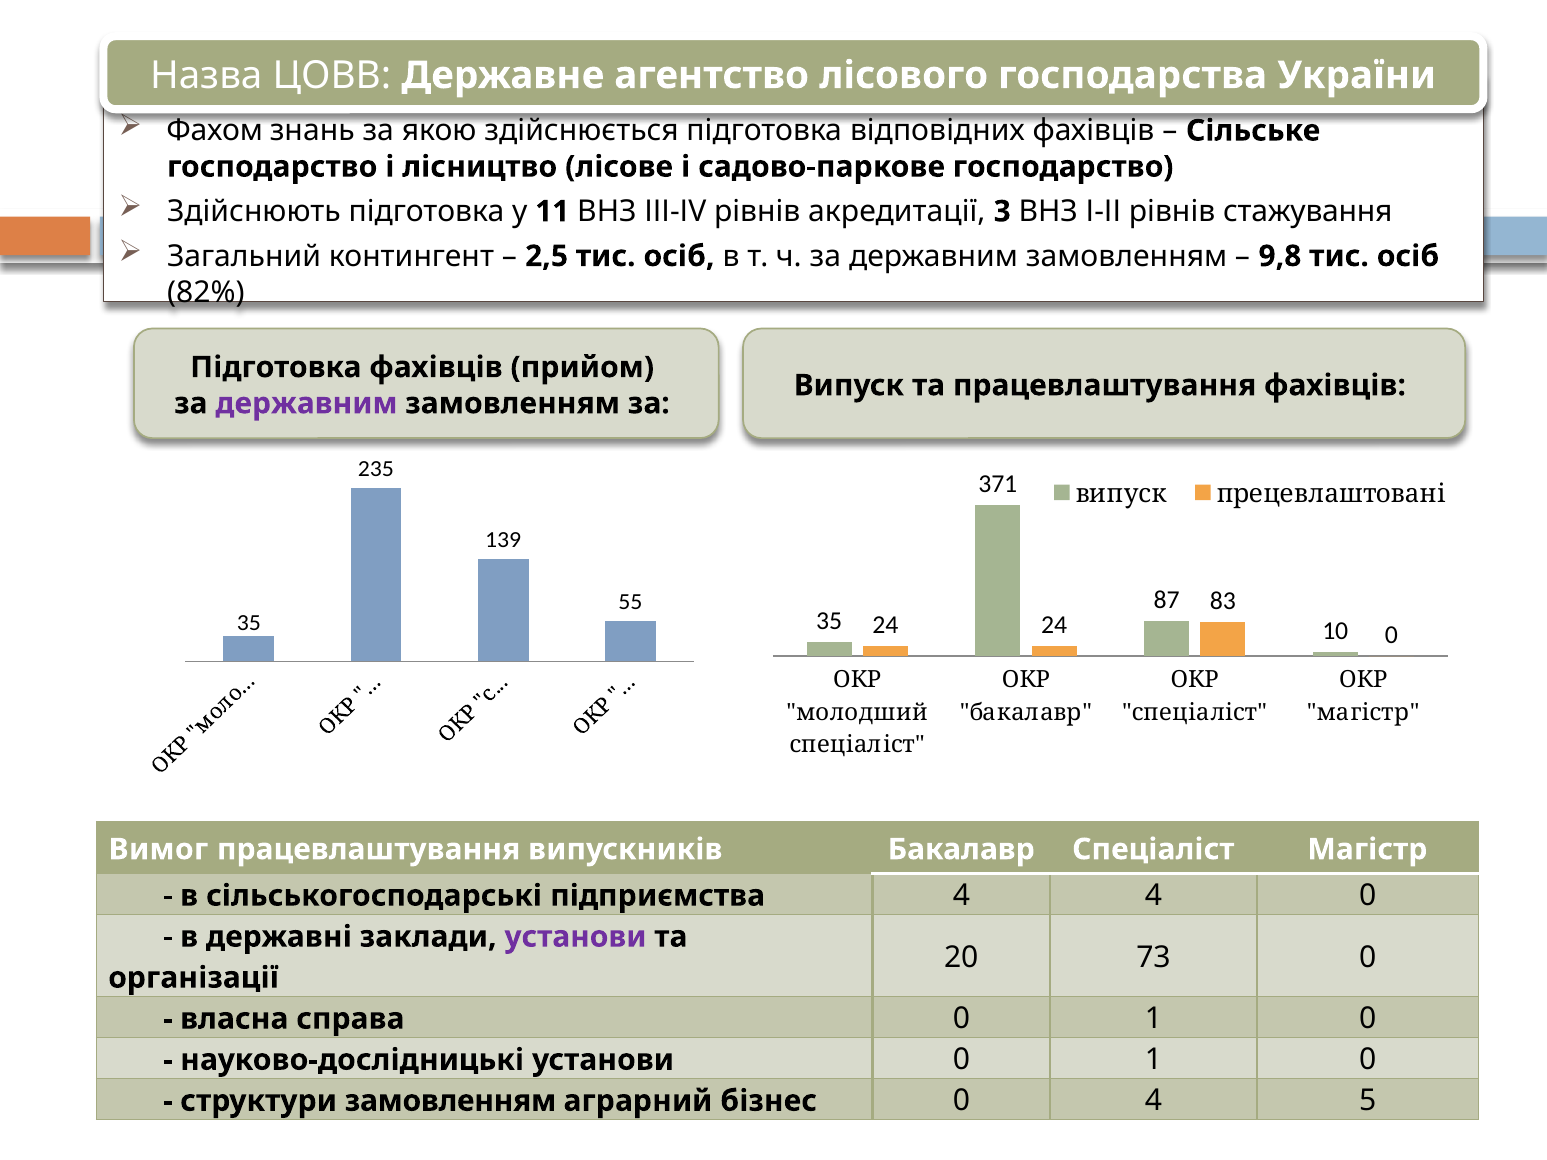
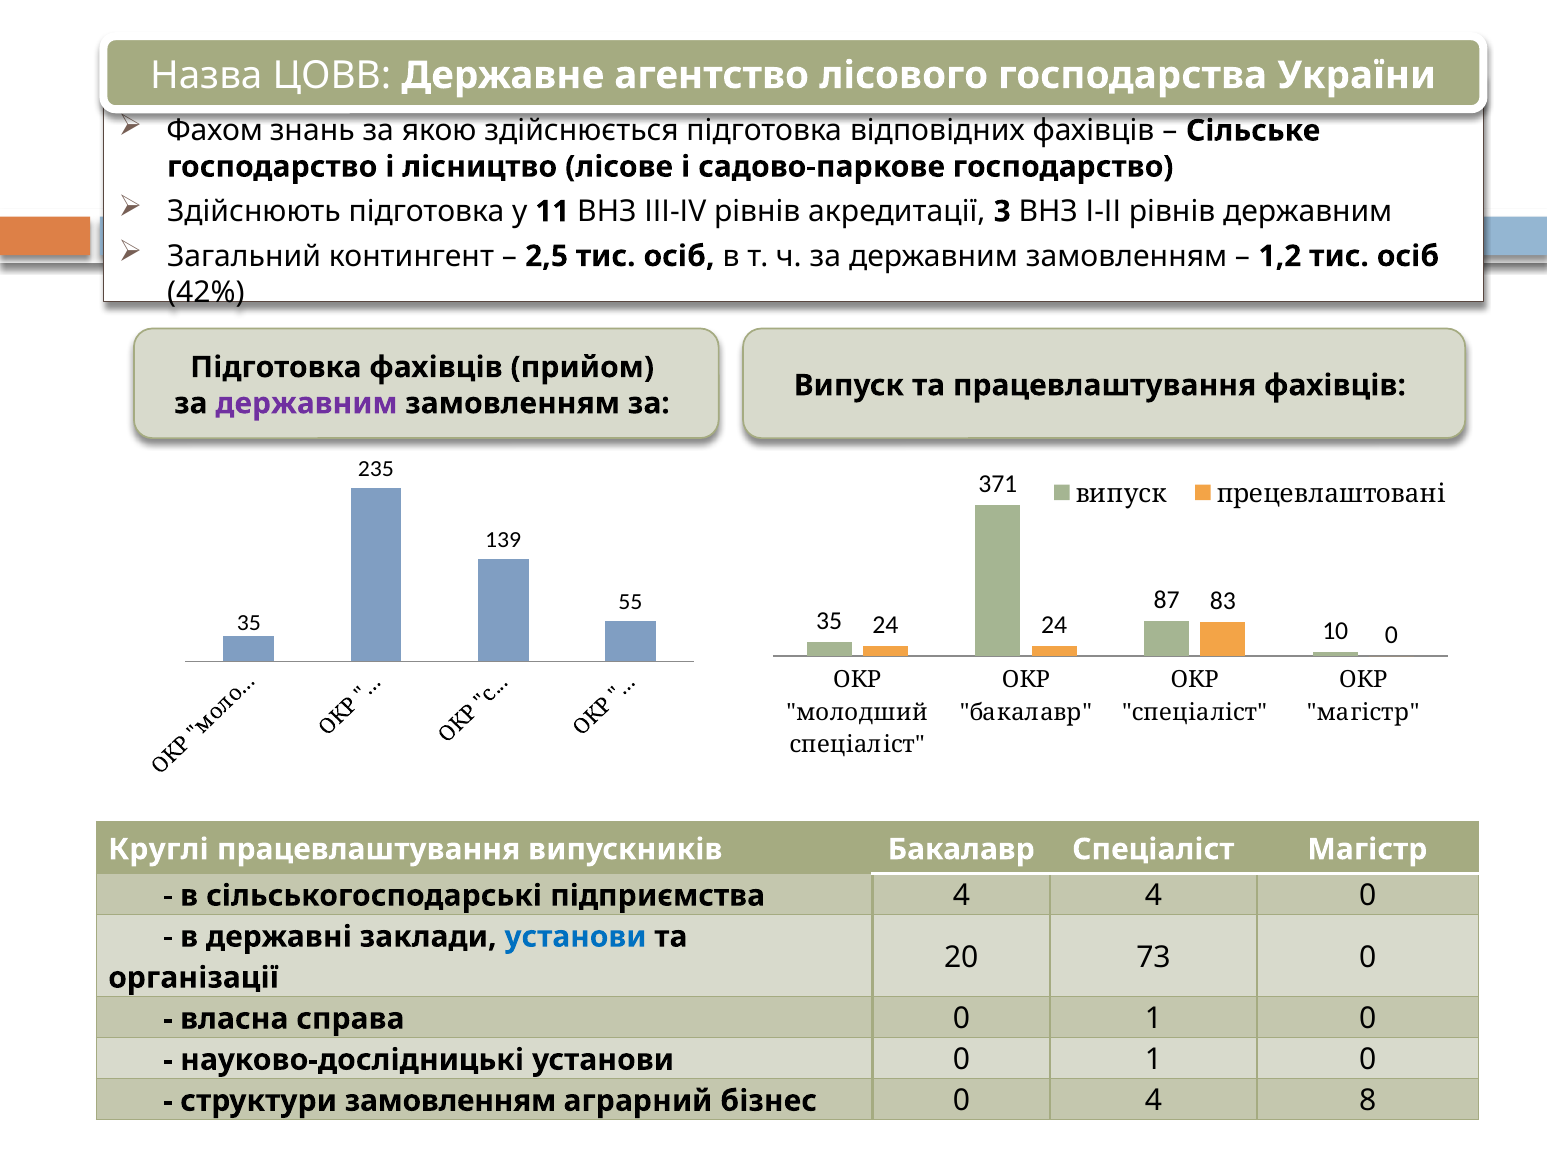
рівнів стажування: стажування -> державним (1308, 212)
9,8: 9,8 -> 1,2 (1280, 256)
82%: 82% -> 42% (206, 292)
Вимог: Вимог -> Круглі (158, 850)
установи colour: purple -> blue (575, 937)
5: 5 -> 8 (1368, 1101)
